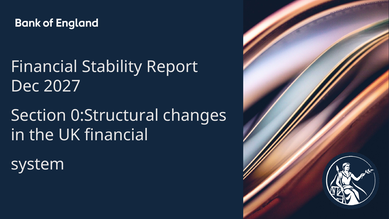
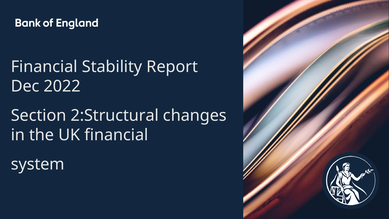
2027: 2027 -> 2022 (62, 86)
0:Structural: 0:Structural -> 2:Structural (115, 115)
